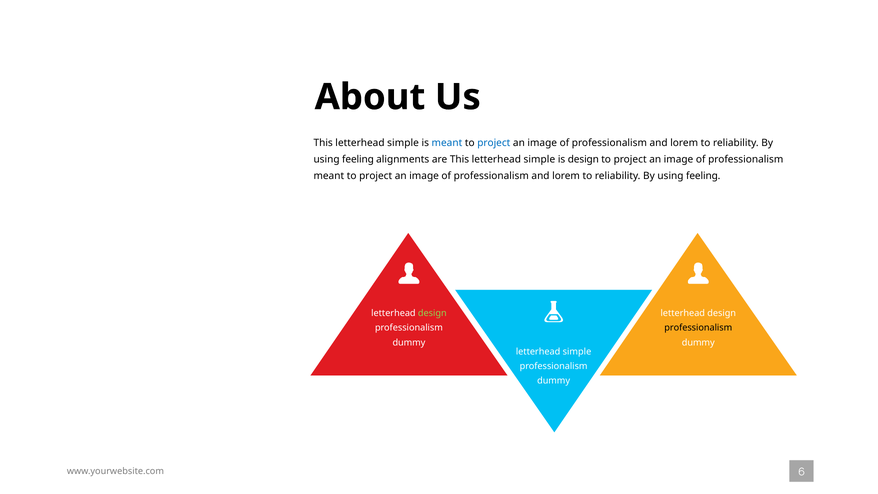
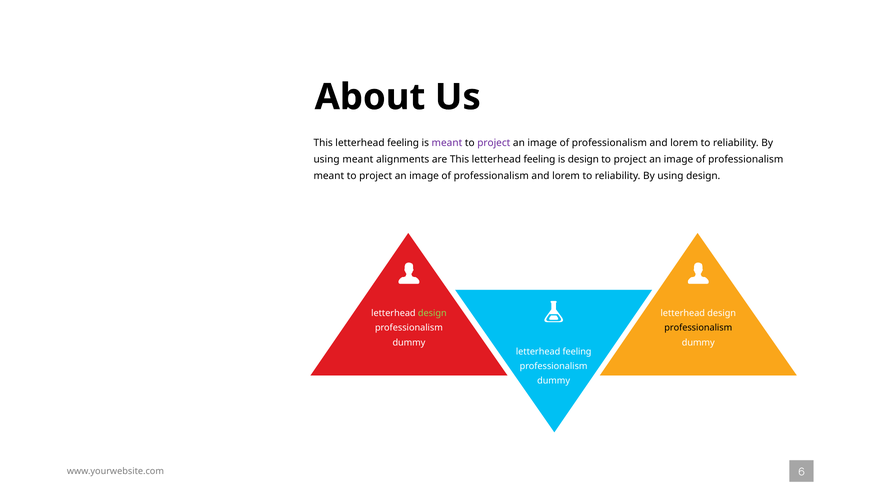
simple: simple -> feeling (403, 143)
meant colour: blue -> purple (447, 143)
project colour: blue -> purple (494, 143)
feeling: feeling -> meant (358, 159)
are This letterhead simple: simple -> feeling (539, 159)
feeling: feeling -> design (703, 176)
simple: simple -> feeling (577, 352)
